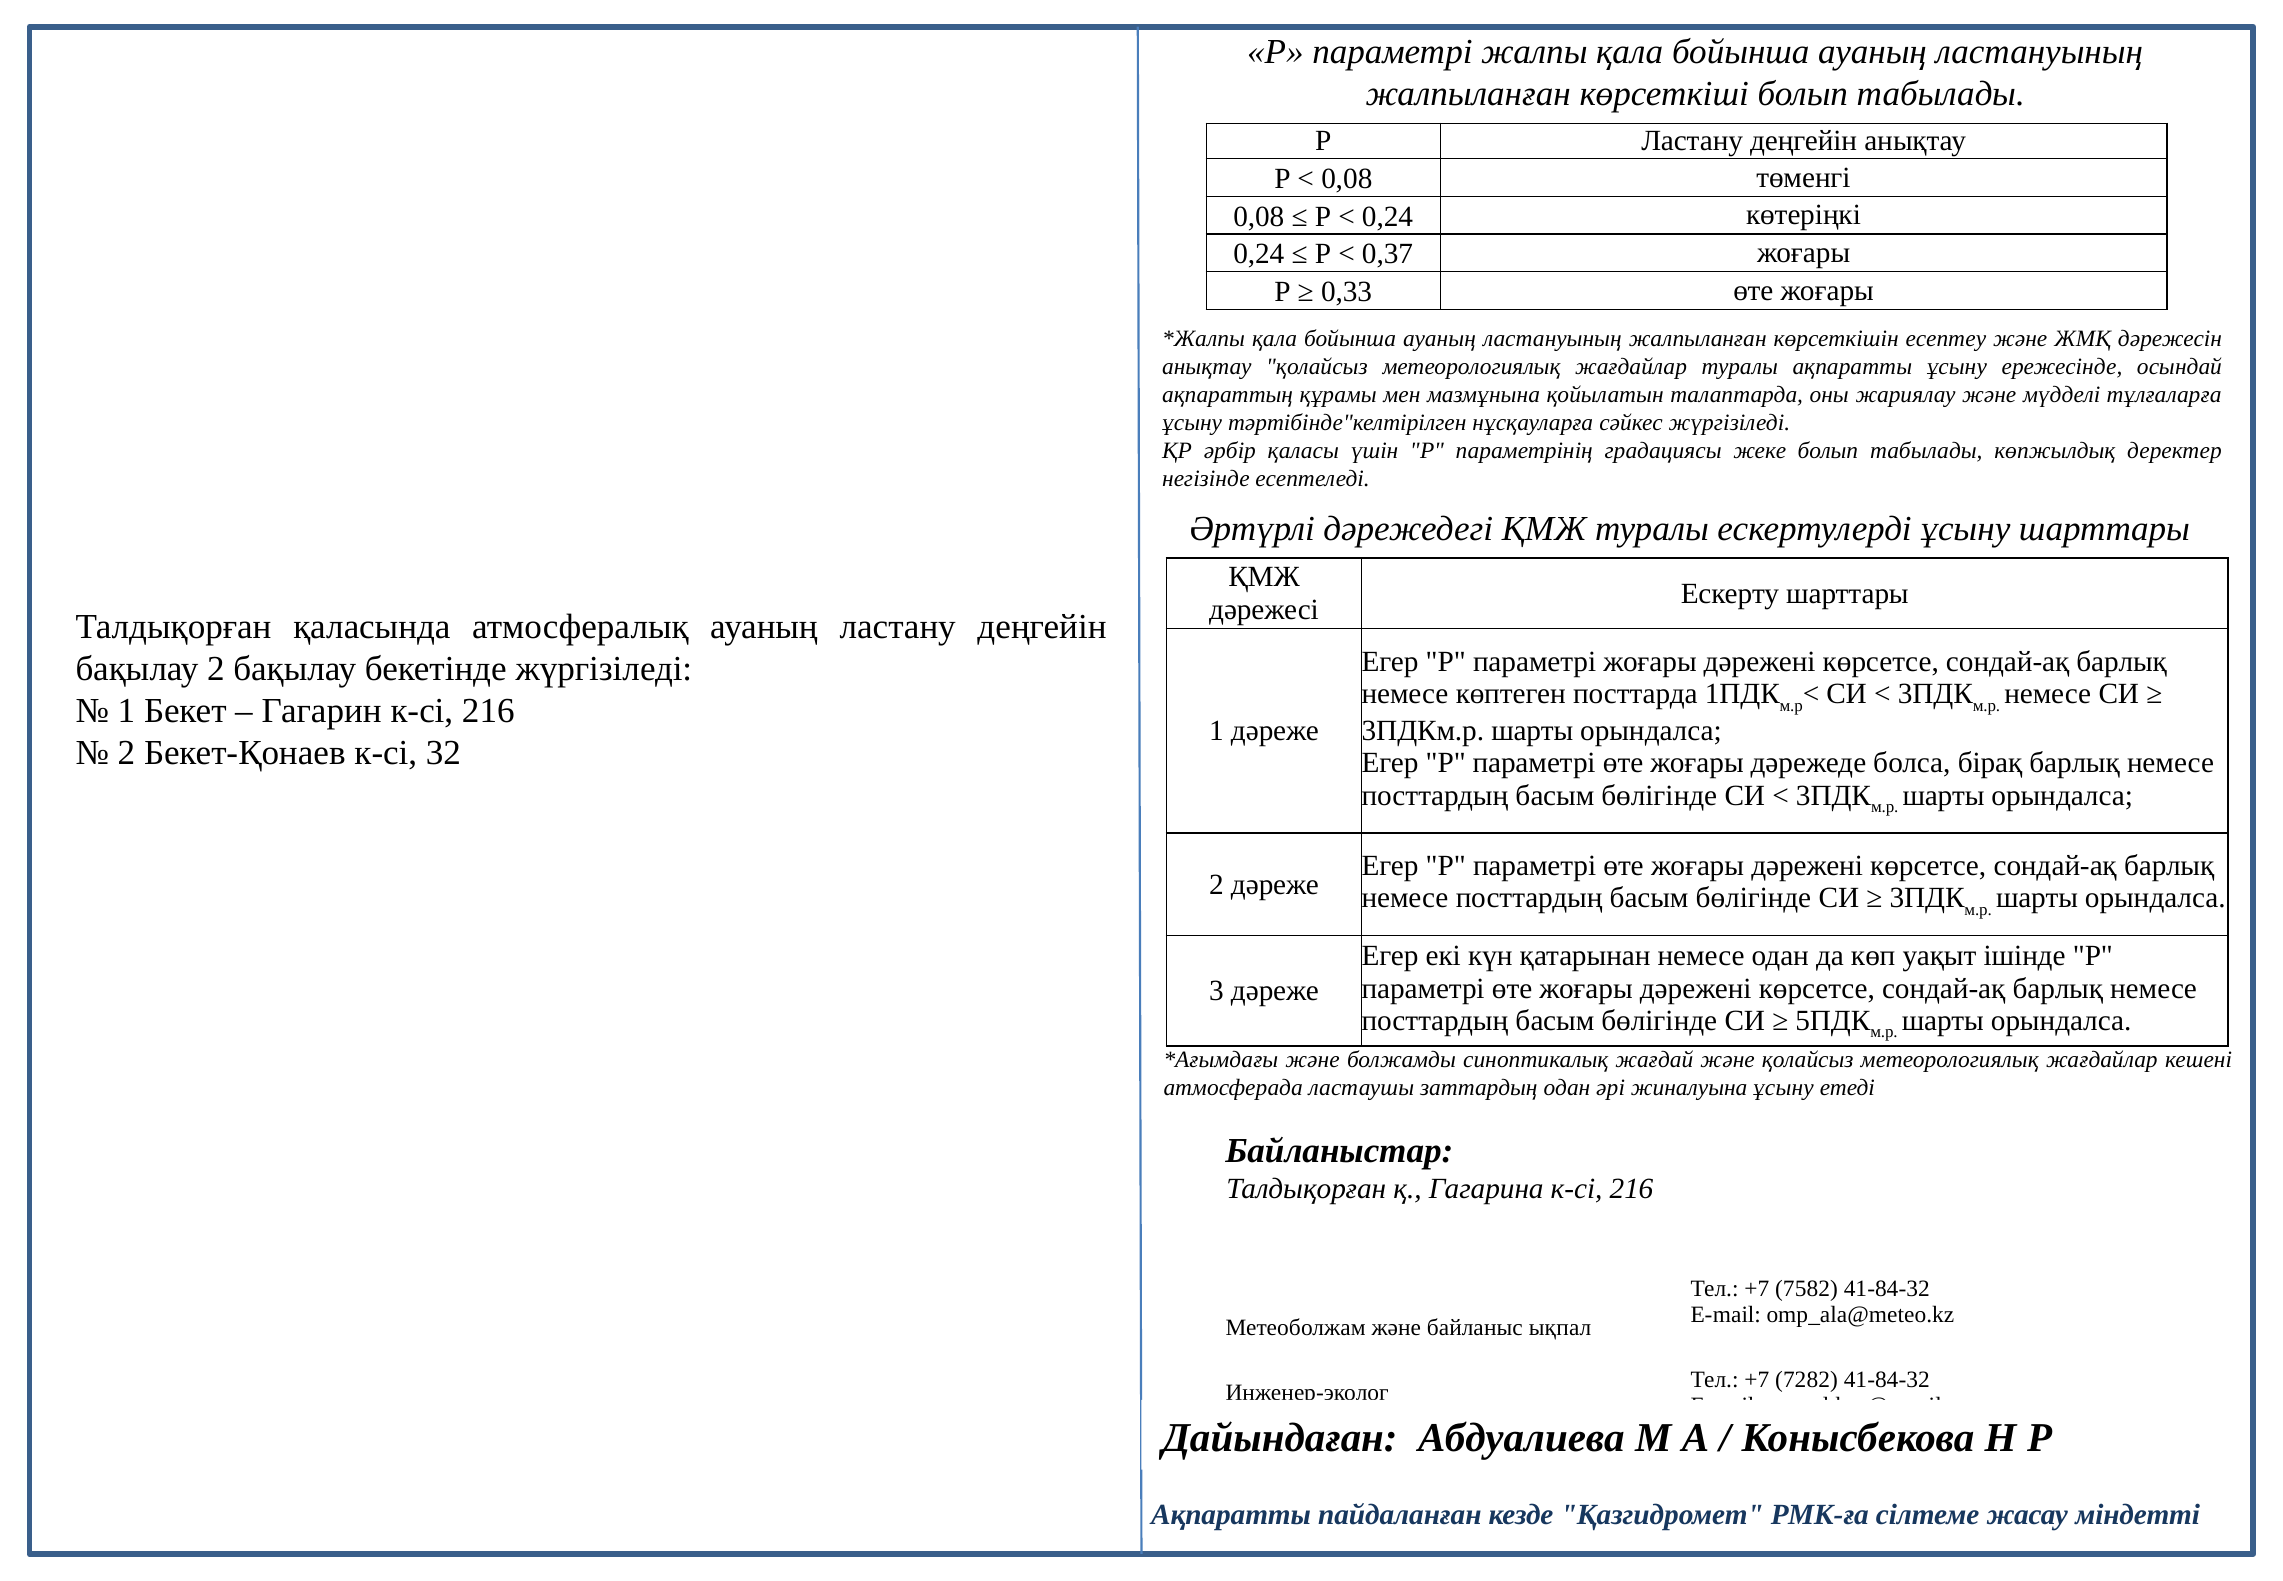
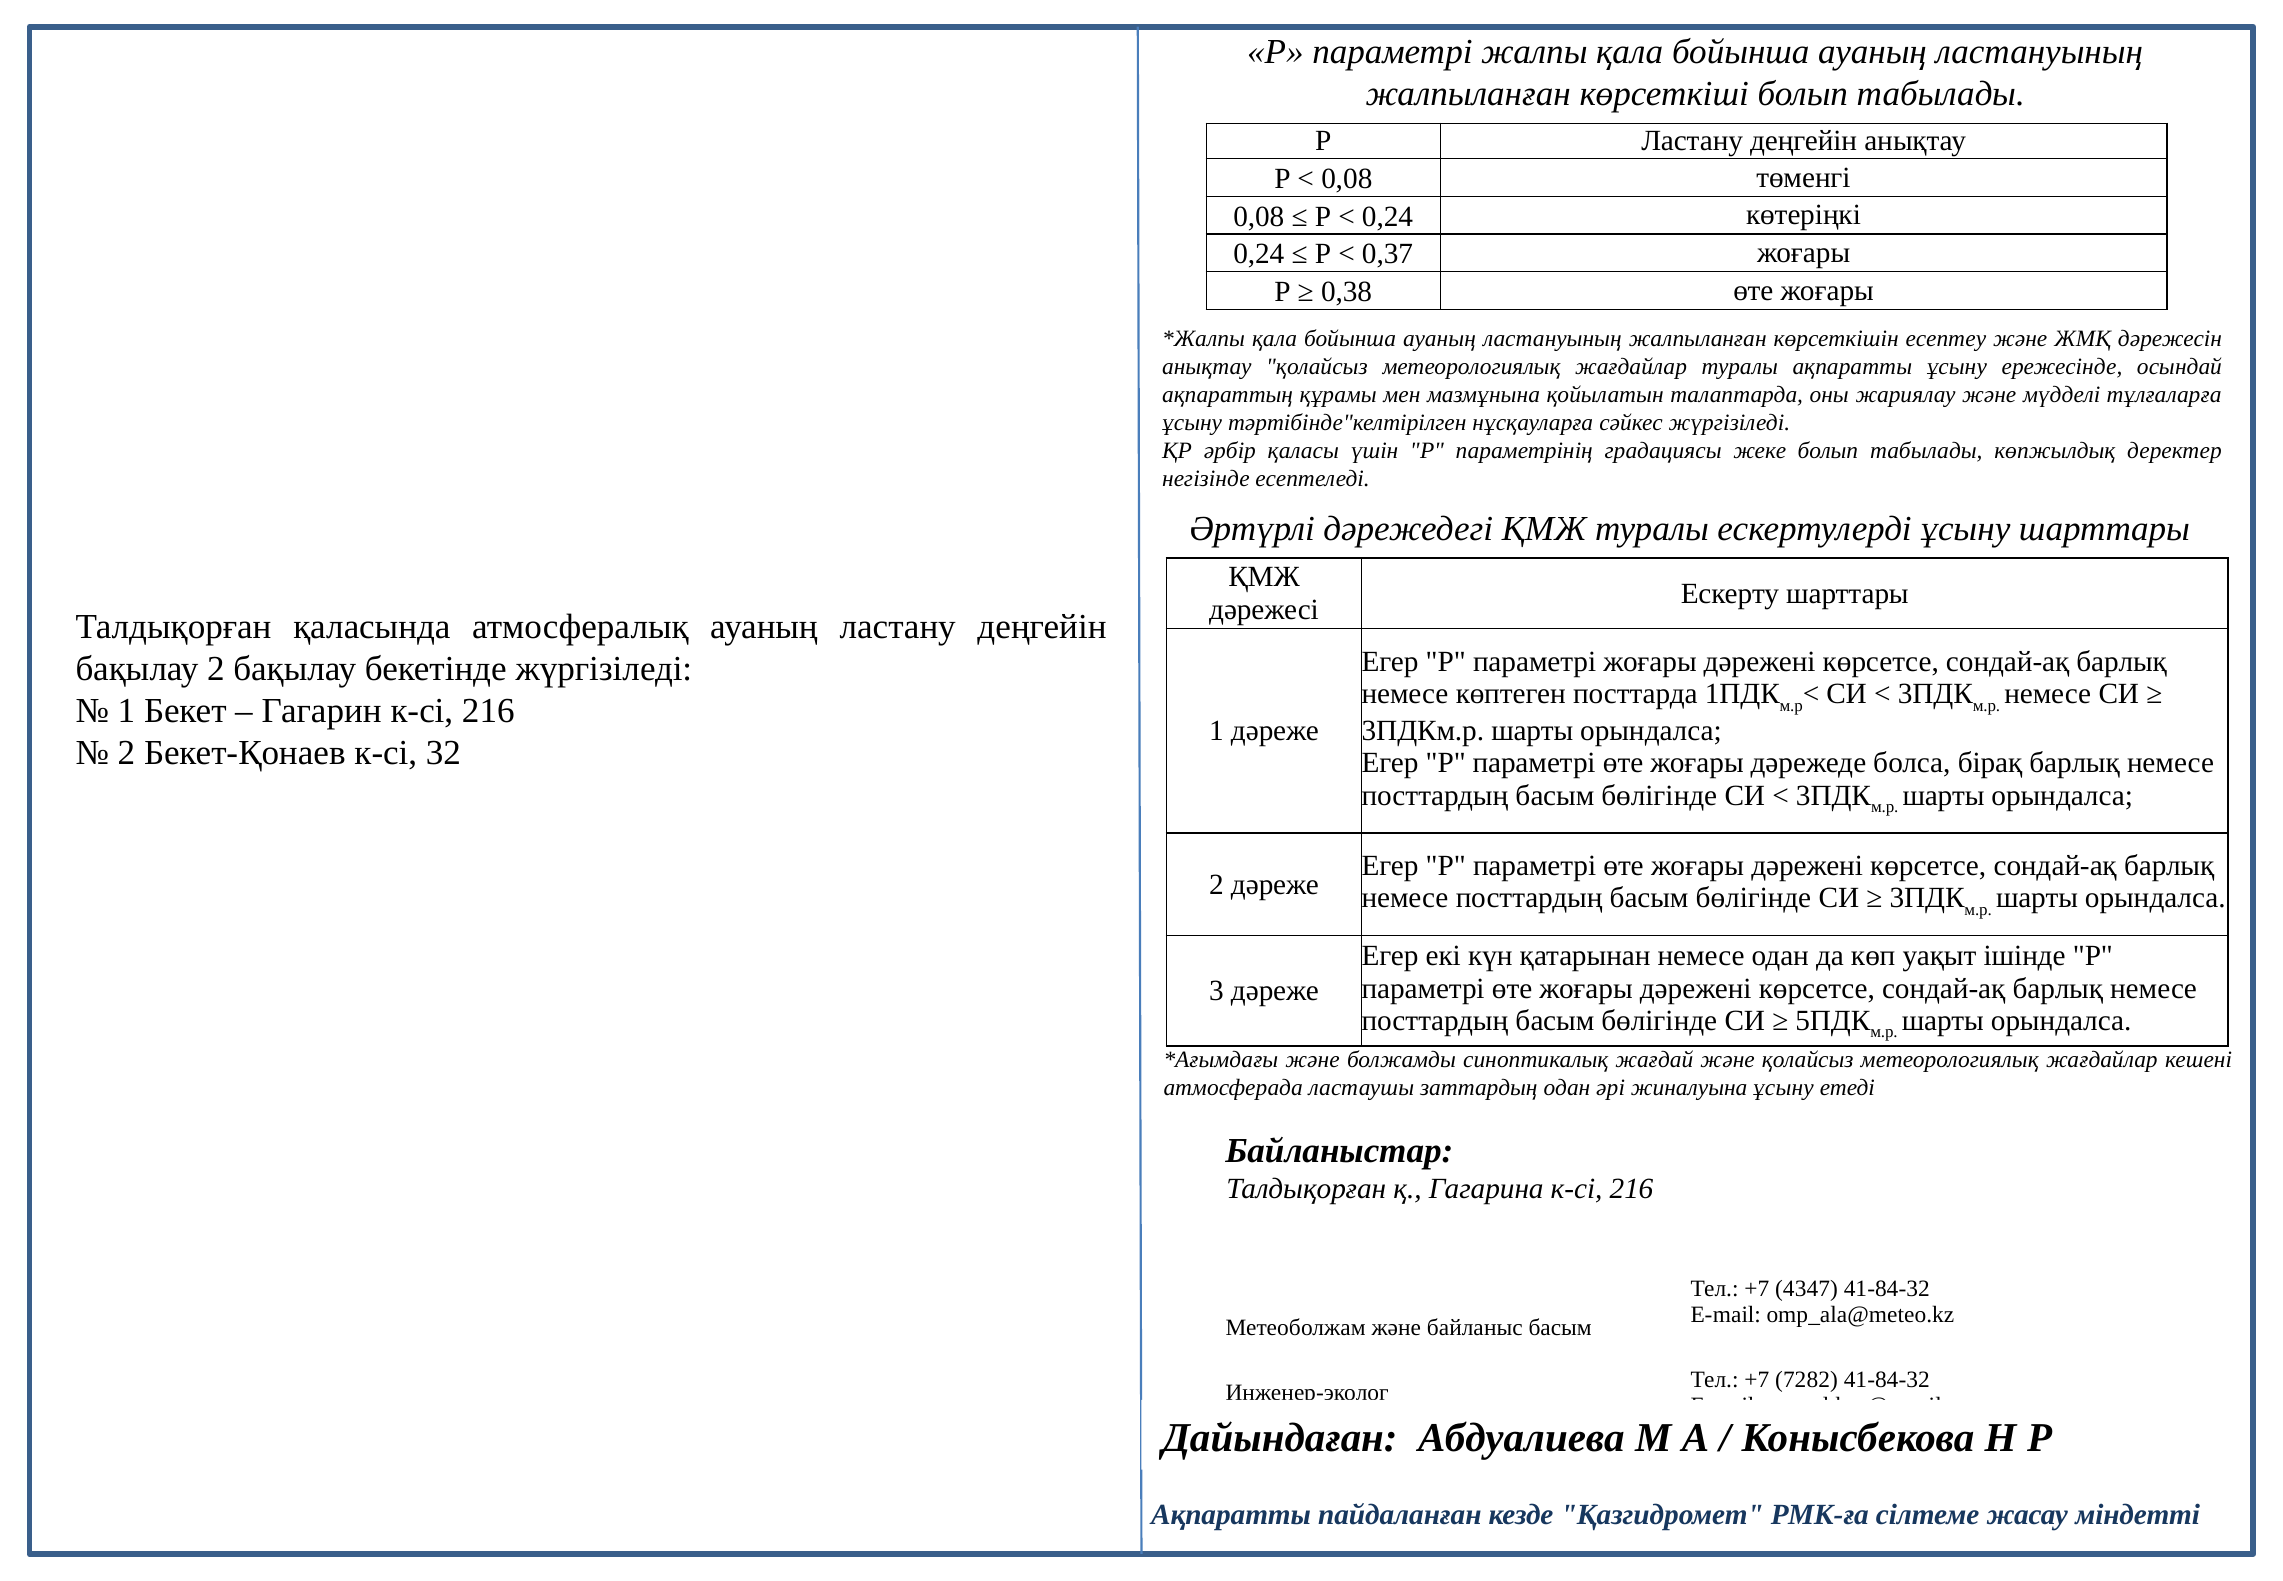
0,33: 0,33 -> 0,38 (1347, 292)
7582: 7582 -> 4347 (1807, 1289)
байланыс ықпал: ықпал -> басым (1560, 1328)
